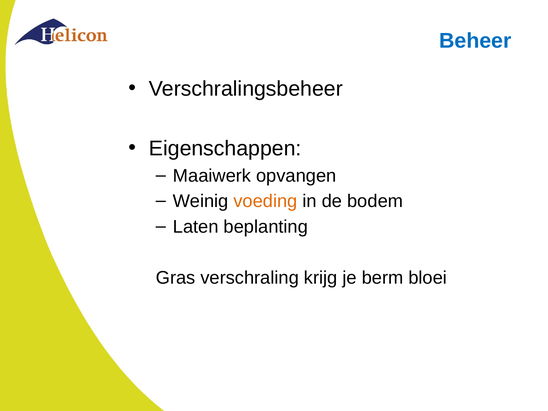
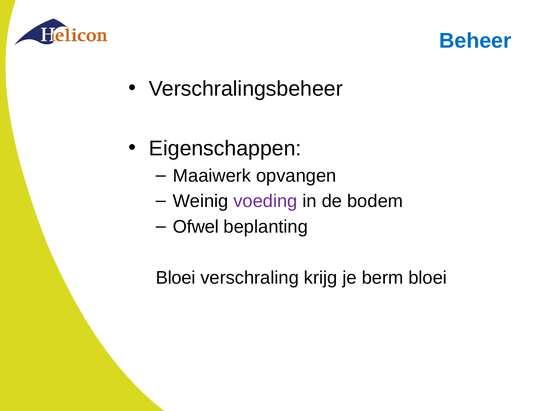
voeding colour: orange -> purple (265, 201)
Laten: Laten -> Ofwel (196, 227)
Gras: Gras -> Bloei (176, 278)
